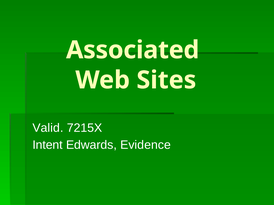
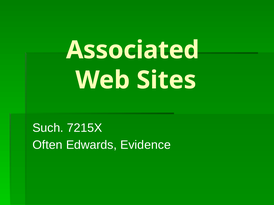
Valid: Valid -> Such (48, 128)
Intent: Intent -> Often (47, 145)
